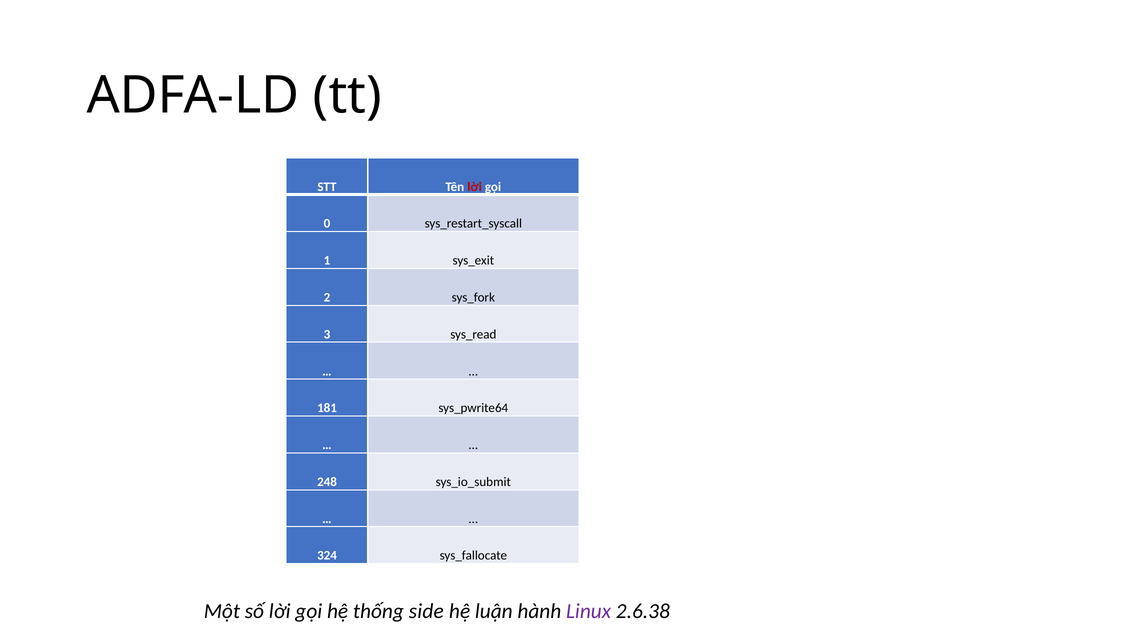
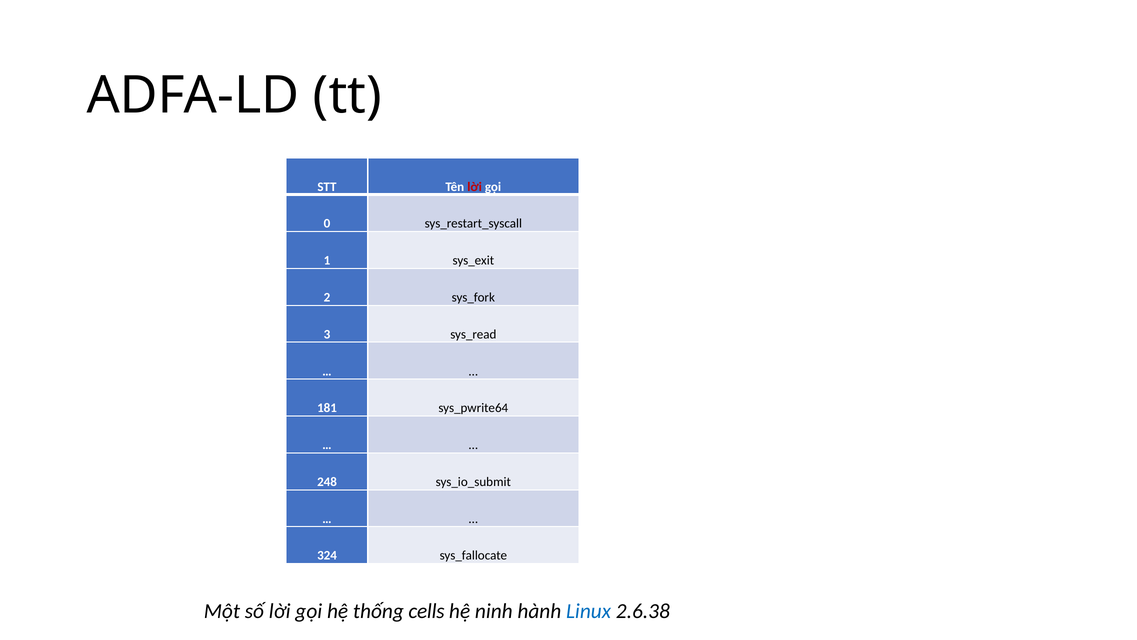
side: side -> cells (426, 611)
luận: luận -> ninh (494, 611)
Linux colour: purple -> blue (589, 611)
